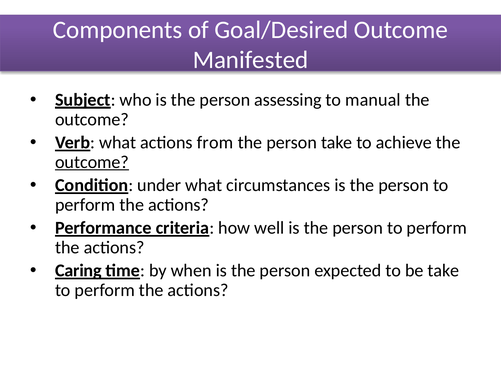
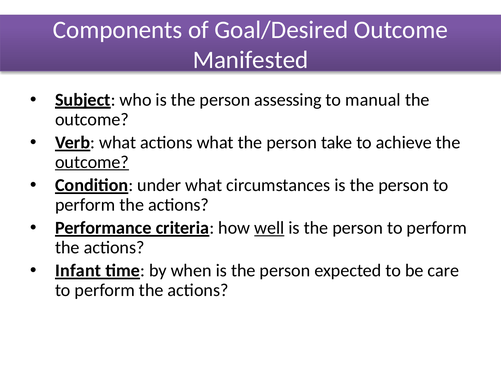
actions from: from -> what (215, 142)
well underline: none -> present (269, 228)
Caring: Caring -> Infant (78, 270)
be take: take -> care (443, 270)
